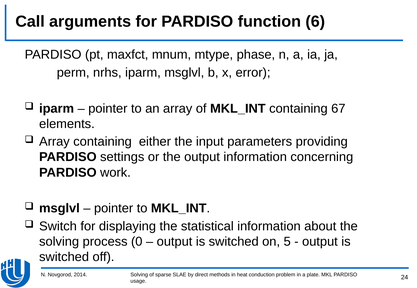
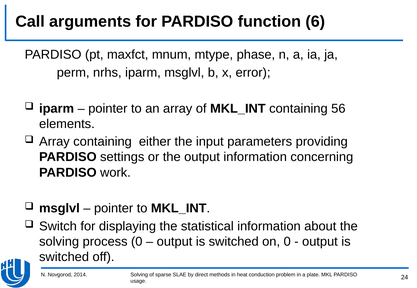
67: 67 -> 56 (338, 109)
on 5: 5 -> 0 (287, 242)
